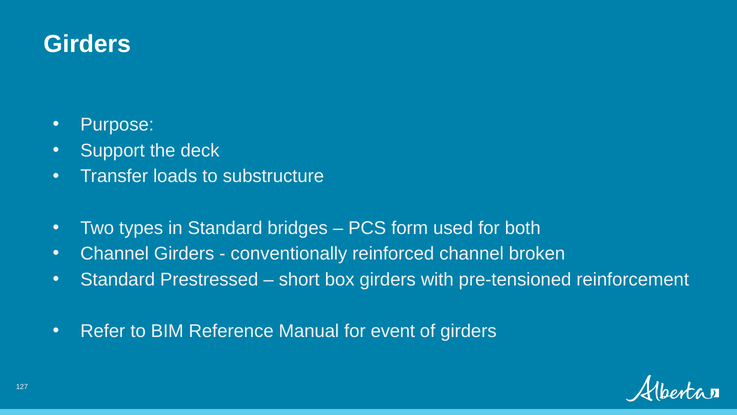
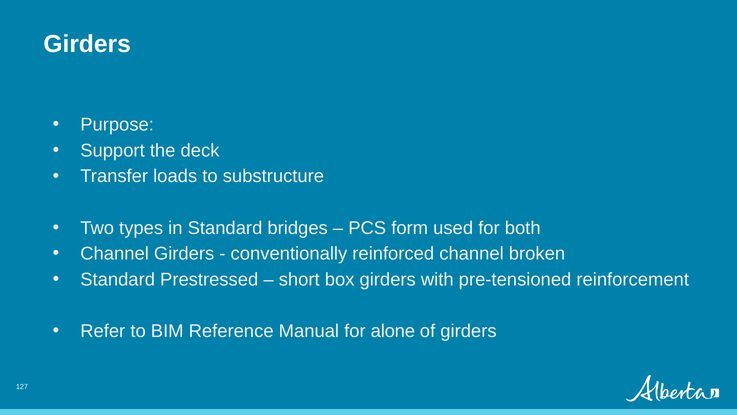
event: event -> alone (393, 331)
